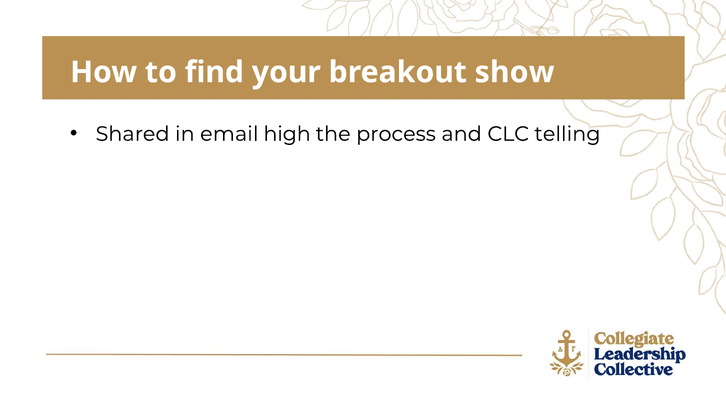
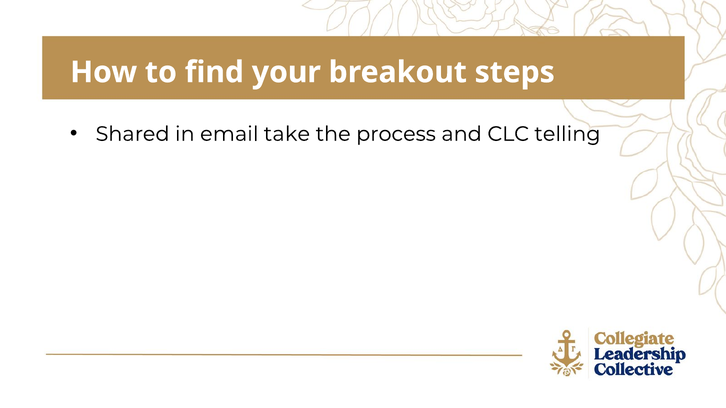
show: show -> steps (515, 72)
high: high -> take (287, 134)
